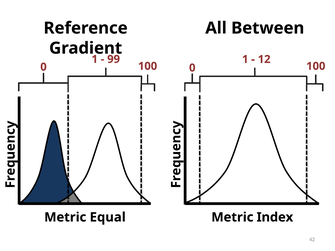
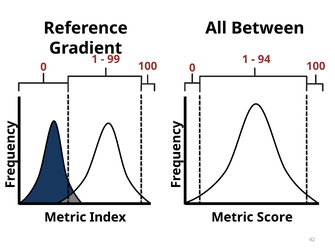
12: 12 -> 94 (264, 59)
Equal: Equal -> Index (108, 217)
Index: Index -> Score (275, 217)
